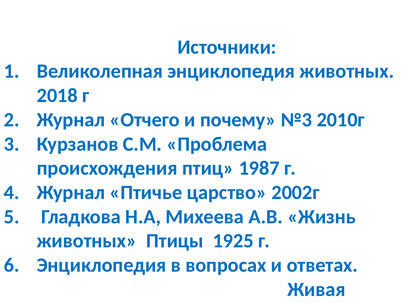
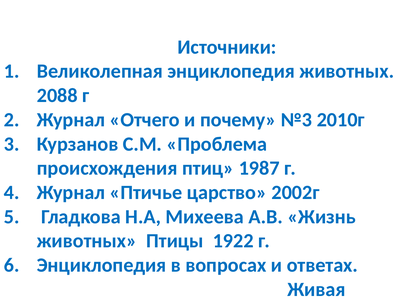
2018: 2018 -> 2088 (57, 96)
1925: 1925 -> 1922 (233, 241)
